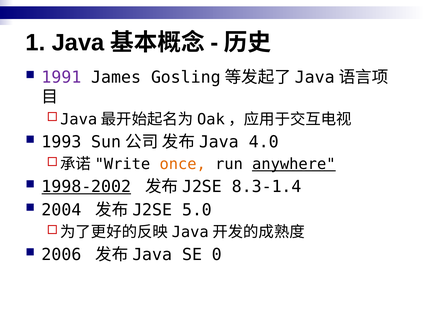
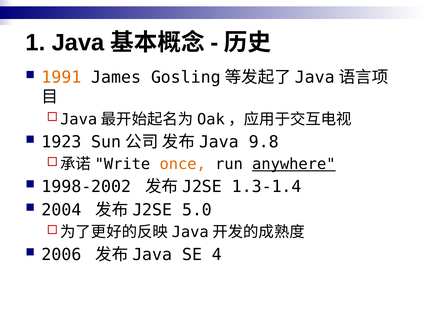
1991 colour: purple -> orange (61, 77)
1993: 1993 -> 1923 (61, 142)
4.0: 4.0 -> 9.8 (264, 142)
1998-2002 underline: present -> none (86, 186)
8.3-1.4: 8.3-1.4 -> 1.3-1.4 (267, 186)
0: 0 -> 4 (217, 254)
